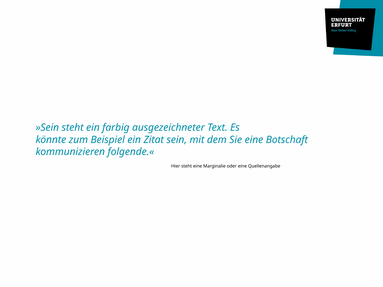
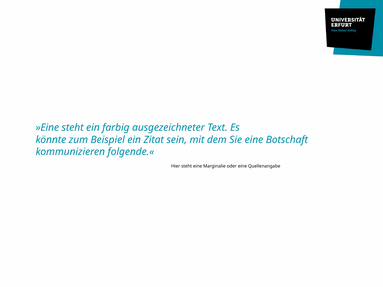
»Sein: »Sein -> »Eine (47, 128)
